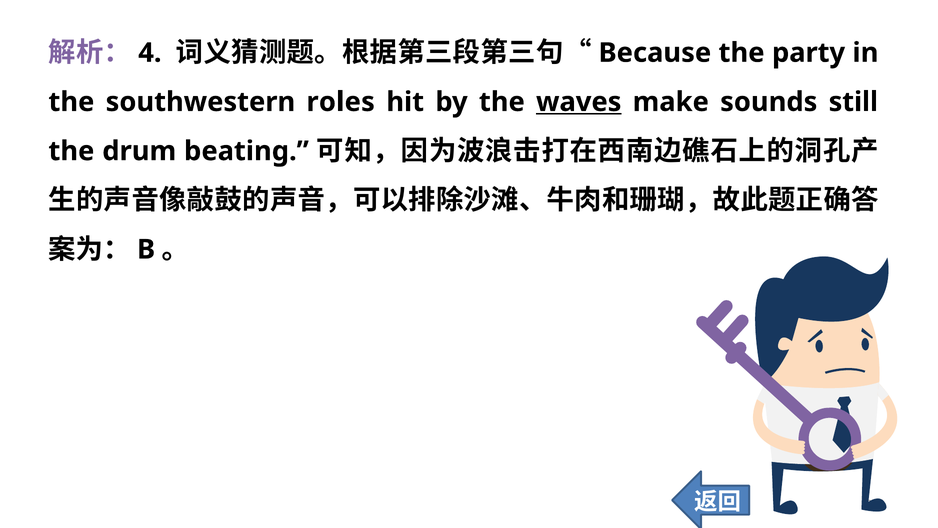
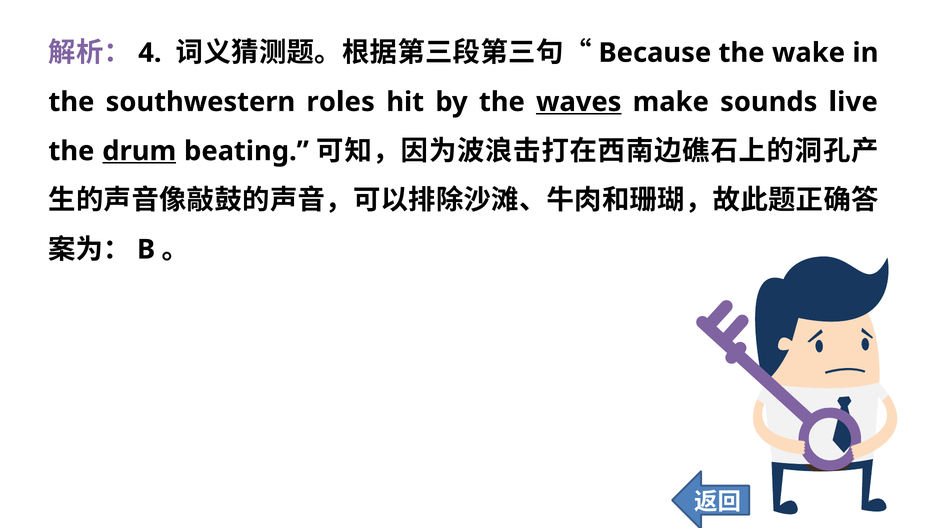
party: party -> wake (809, 53)
still: still -> live (853, 102)
drum underline: none -> present (139, 151)
